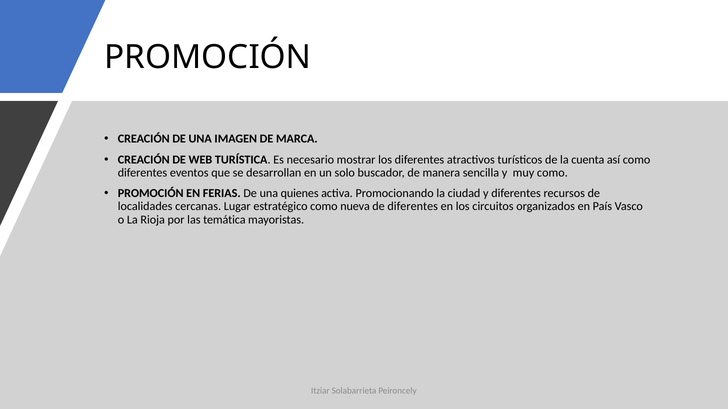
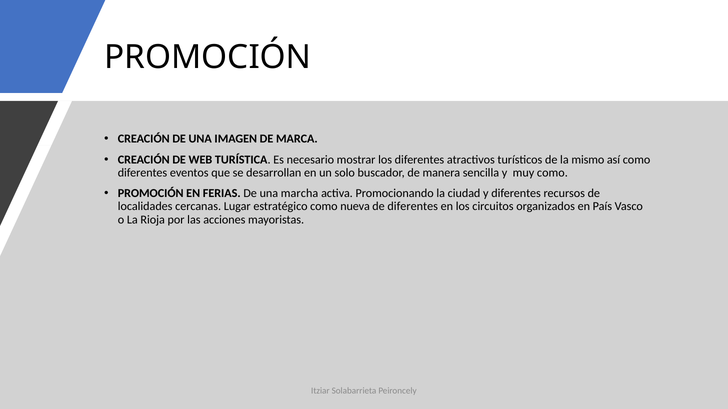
cuenta: cuenta -> mismo (588, 160)
quienes: quienes -> marcha (300, 194)
temática: temática -> acciones (224, 220)
